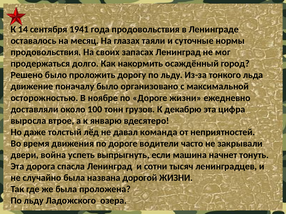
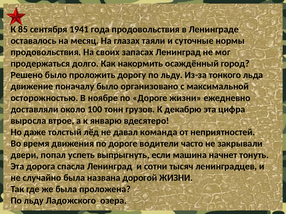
14: 14 -> 85 (23, 29)
война: война -> попал (53, 155)
